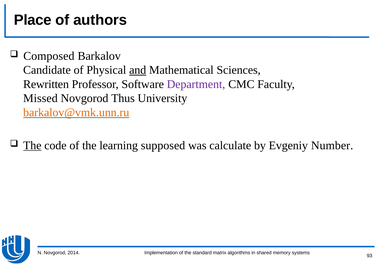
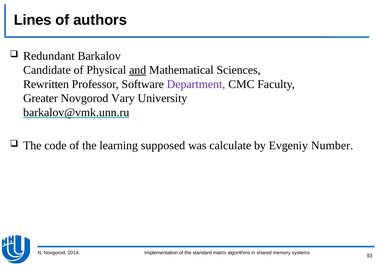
Place: Place -> Lines (33, 20)
Composed: Composed -> Redundant (49, 56)
Missed: Missed -> Greater (41, 98)
Thus: Thus -> Vary (123, 98)
barkalov@vmk.unn.ru colour: orange -> black (76, 112)
The underline: present -> none (32, 145)
